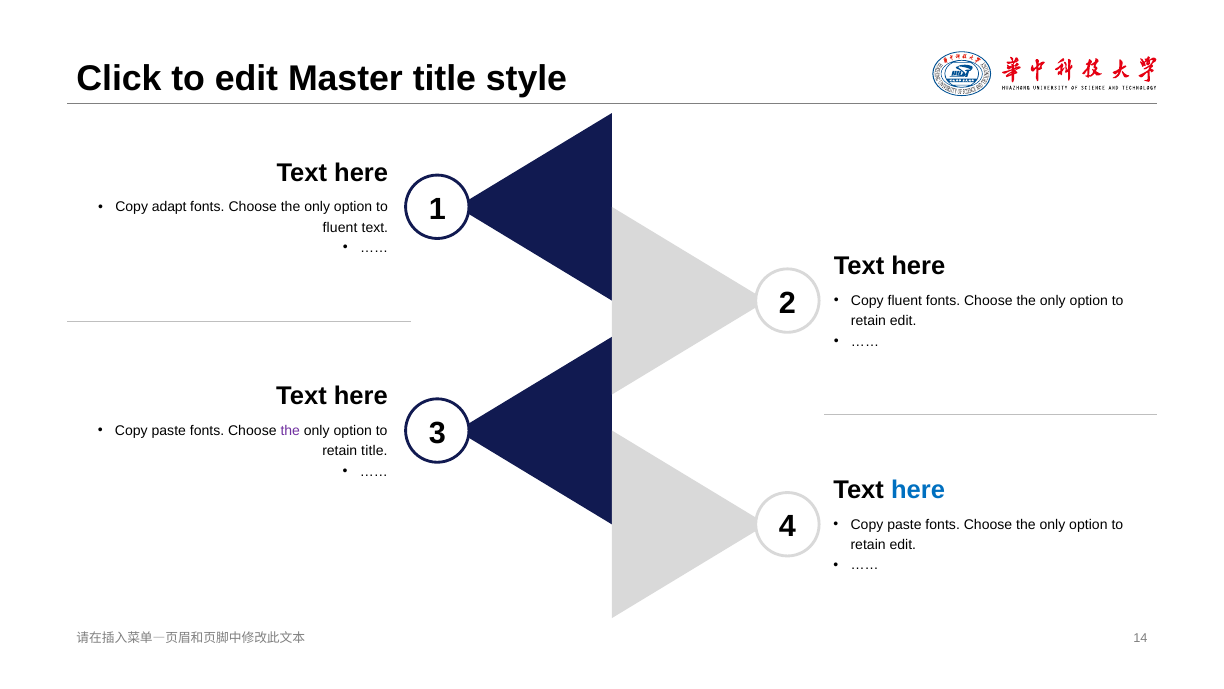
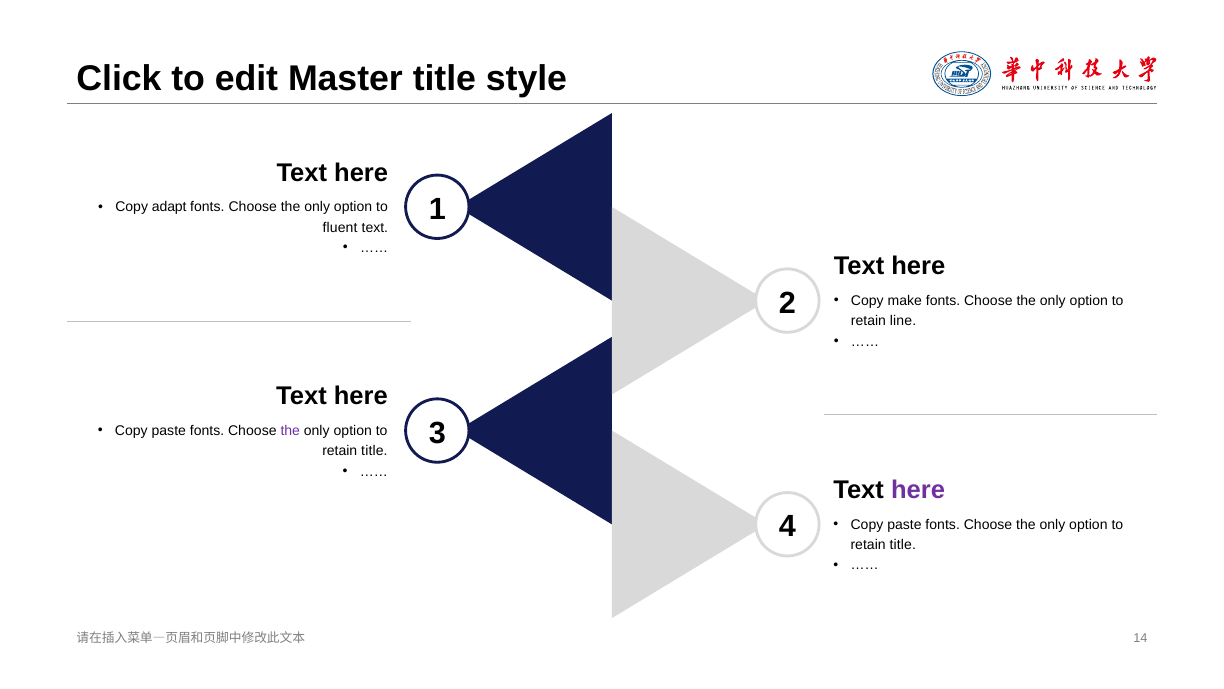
Copy fluent: fluent -> make (905, 301)
edit: edit -> line (903, 321)
here colour: blue -> purple (918, 490)
edit: edit -> title (903, 545)
